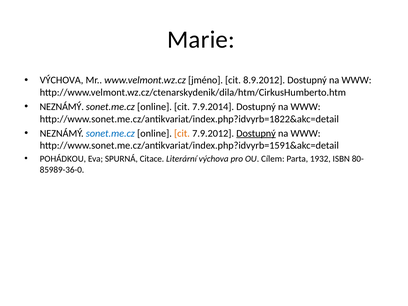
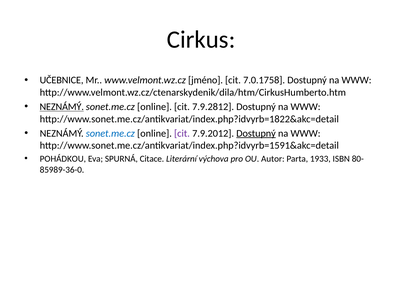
Marie: Marie -> Cirkus (201, 39)
VÝCHOVA: VÝCHOVA -> UČEBNICE (62, 80)
8.9.2012: 8.9.2012 -> 7.0.1758 (264, 80)
NEZNÁMÝ underline: none -> present (62, 107)
7.9.2014: 7.9.2014 -> 7.9.2812 (213, 107)
cit colour: orange -> purple (182, 133)
Cílem: Cílem -> Autor (273, 159)
1932: 1932 -> 1933 (320, 159)
